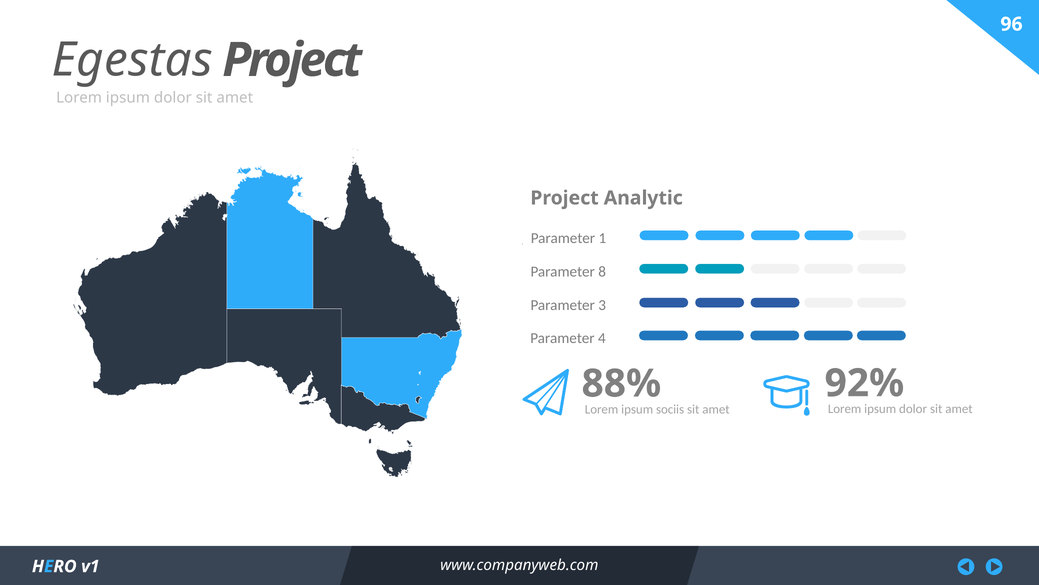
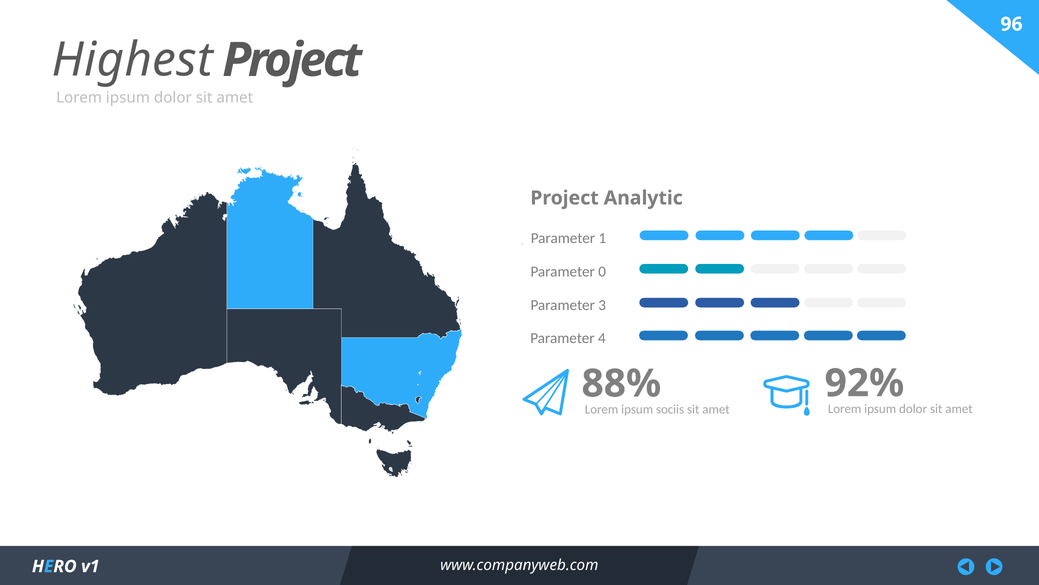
Egestas: Egestas -> Highest (132, 60)
8: 8 -> 0 (602, 271)
